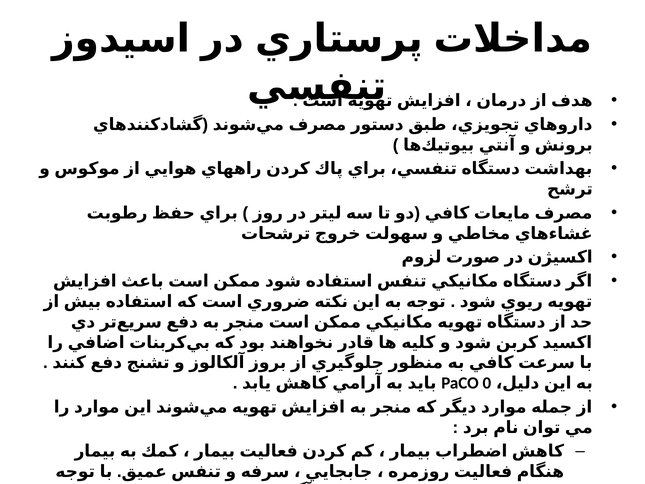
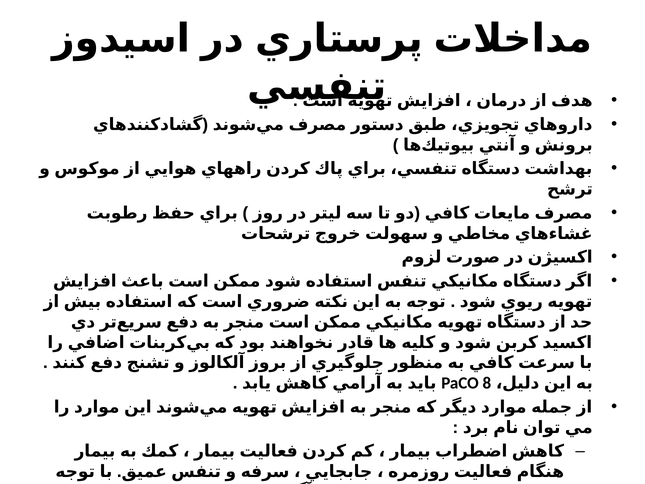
0: 0 -> 8 (487, 383)
